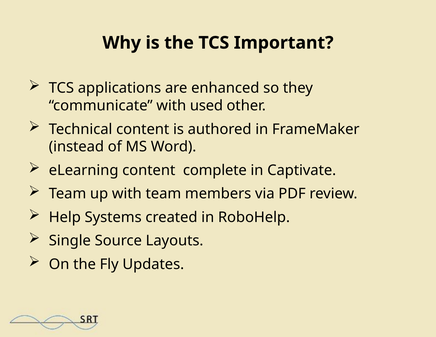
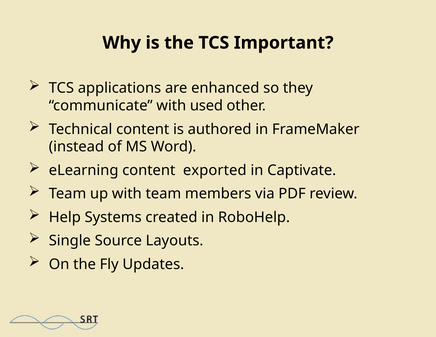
complete: complete -> exported (215, 170)
